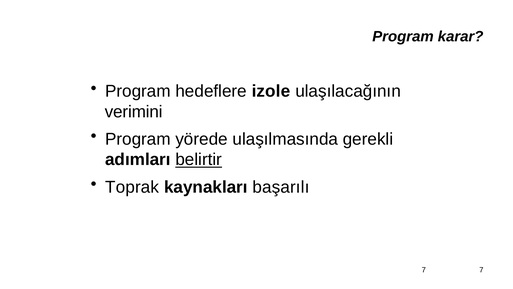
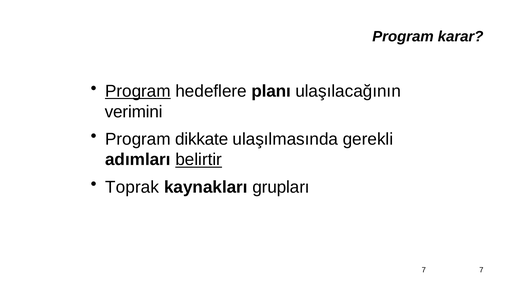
Program underline: none -> present (138, 91)
izole: izole -> planı (271, 91)
yörede: yörede -> dikkate (202, 139)
başarılı: başarılı -> grupları (281, 187)
